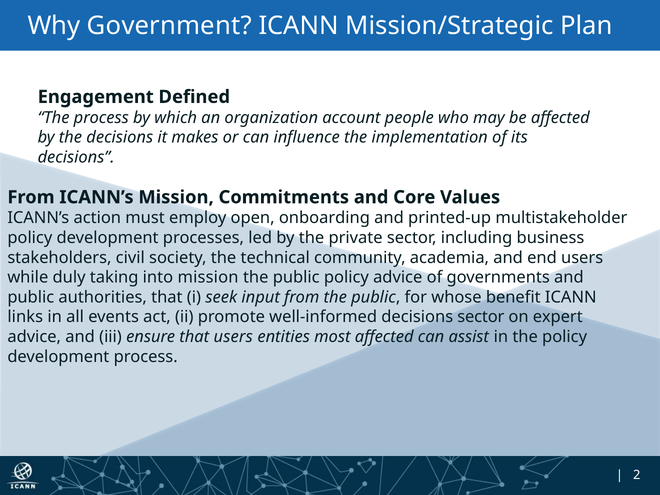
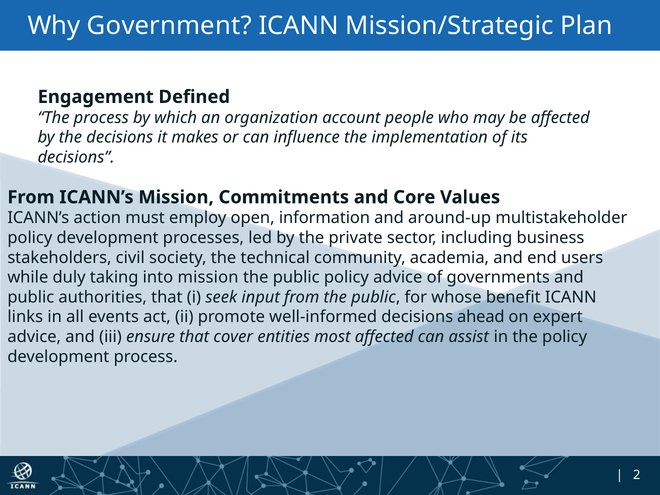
onboarding: onboarding -> information (324, 218)
printed-up: printed-up -> around-up (450, 218)
decisions sector: sector -> ahead (481, 317)
that users: users -> cover (233, 337)
